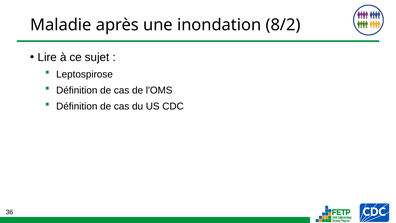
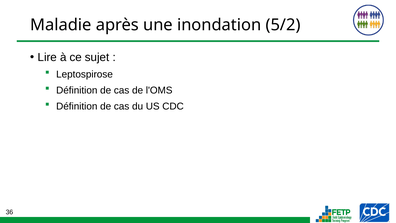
8/2: 8/2 -> 5/2 (283, 25)
